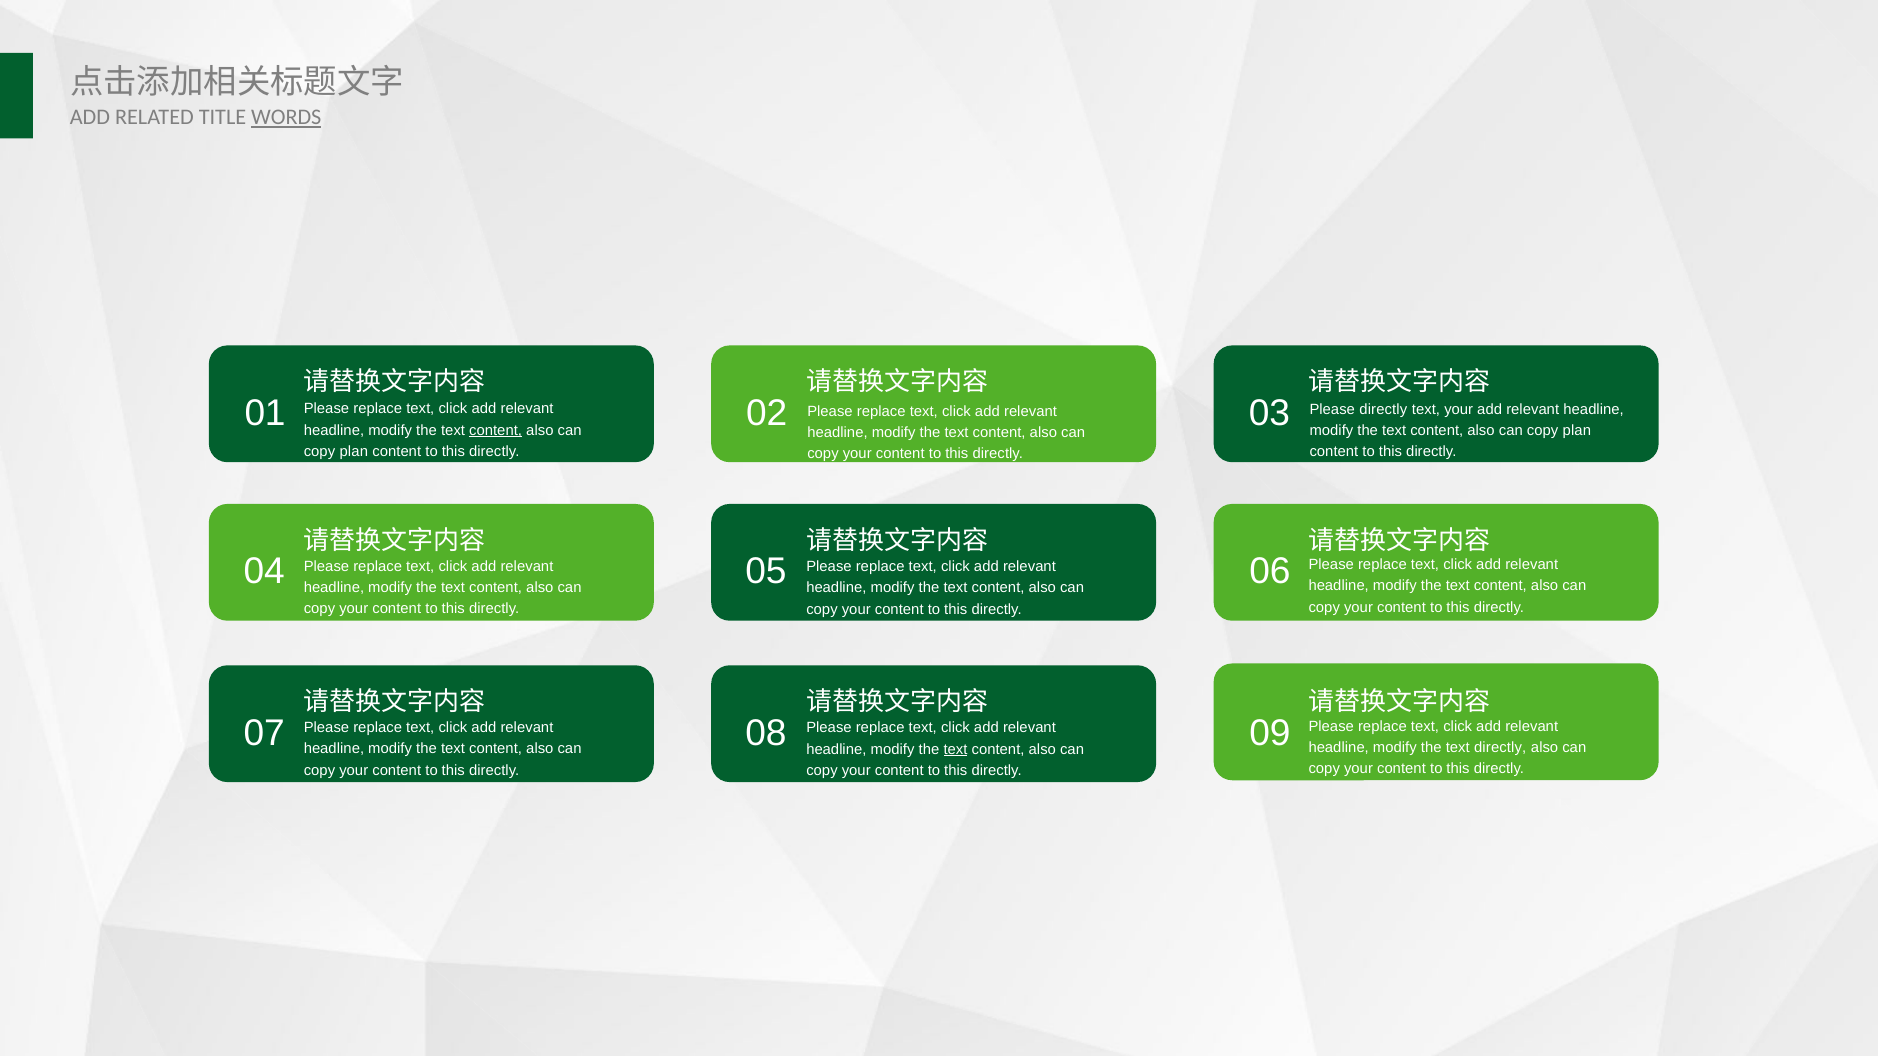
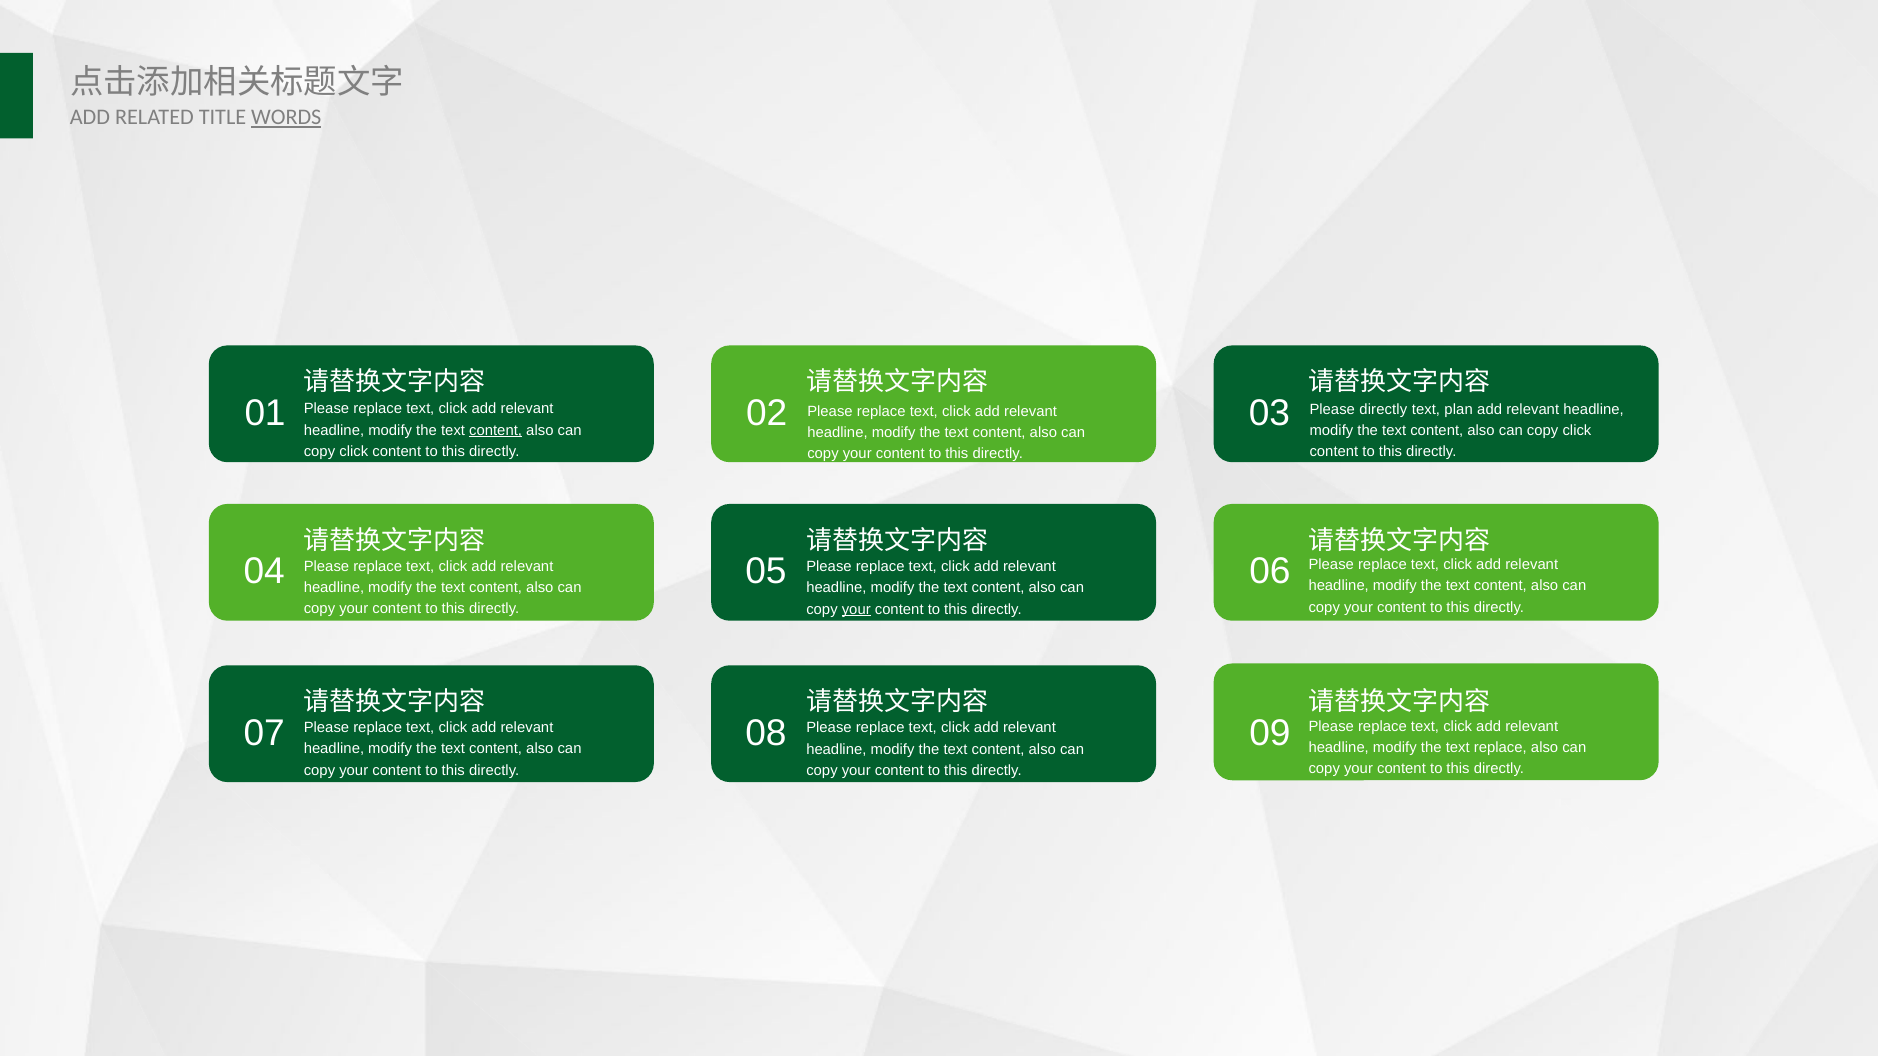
text your: your -> plan (1459, 409)
plan: plan -> click (1577, 431)
plan: plan -> click (354, 452)
your underline: none -> present (856, 610)
text directly: directly -> replace (1500, 748)
text underline: present -> none (955, 750)
